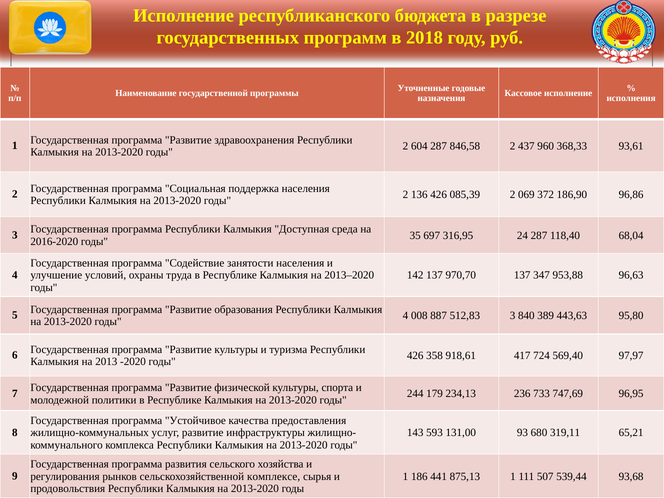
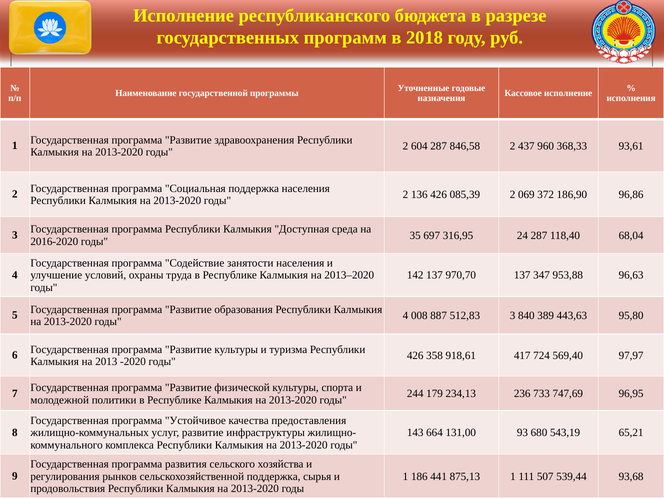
593: 593 -> 664 (435, 433)
319,11: 319,11 -> 543,19 (565, 433)
сельскохозяйственной комплексе: комплексе -> поддержка (274, 476)
